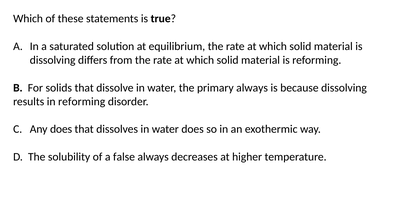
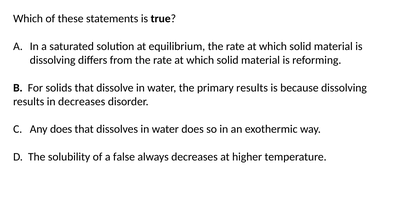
primary always: always -> results (252, 88)
in reforming: reforming -> decreases (82, 102)
